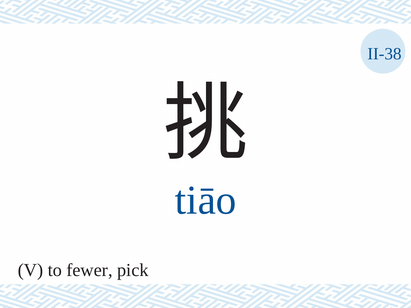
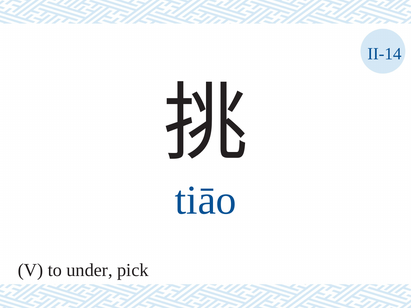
II-38: II-38 -> II-14 (384, 54)
fewer: fewer -> under (90, 270)
